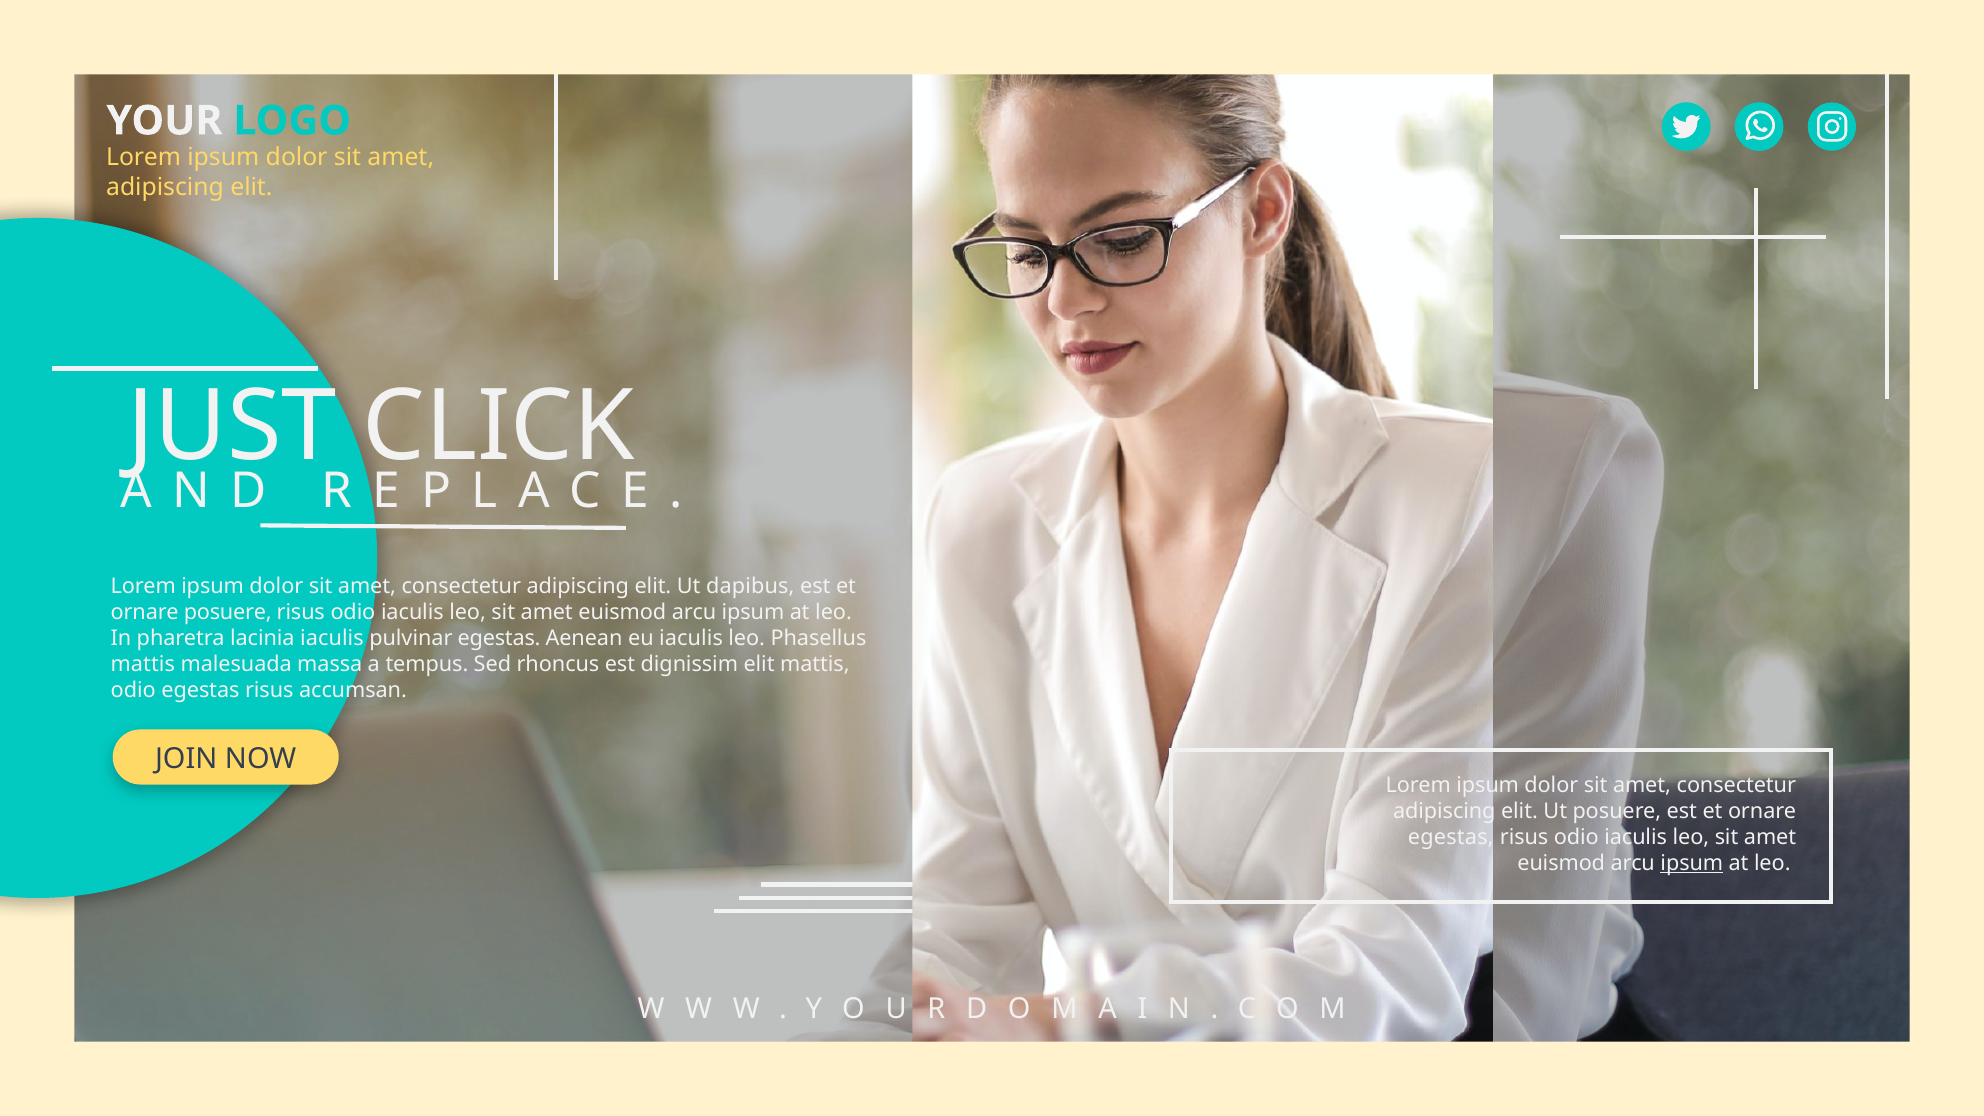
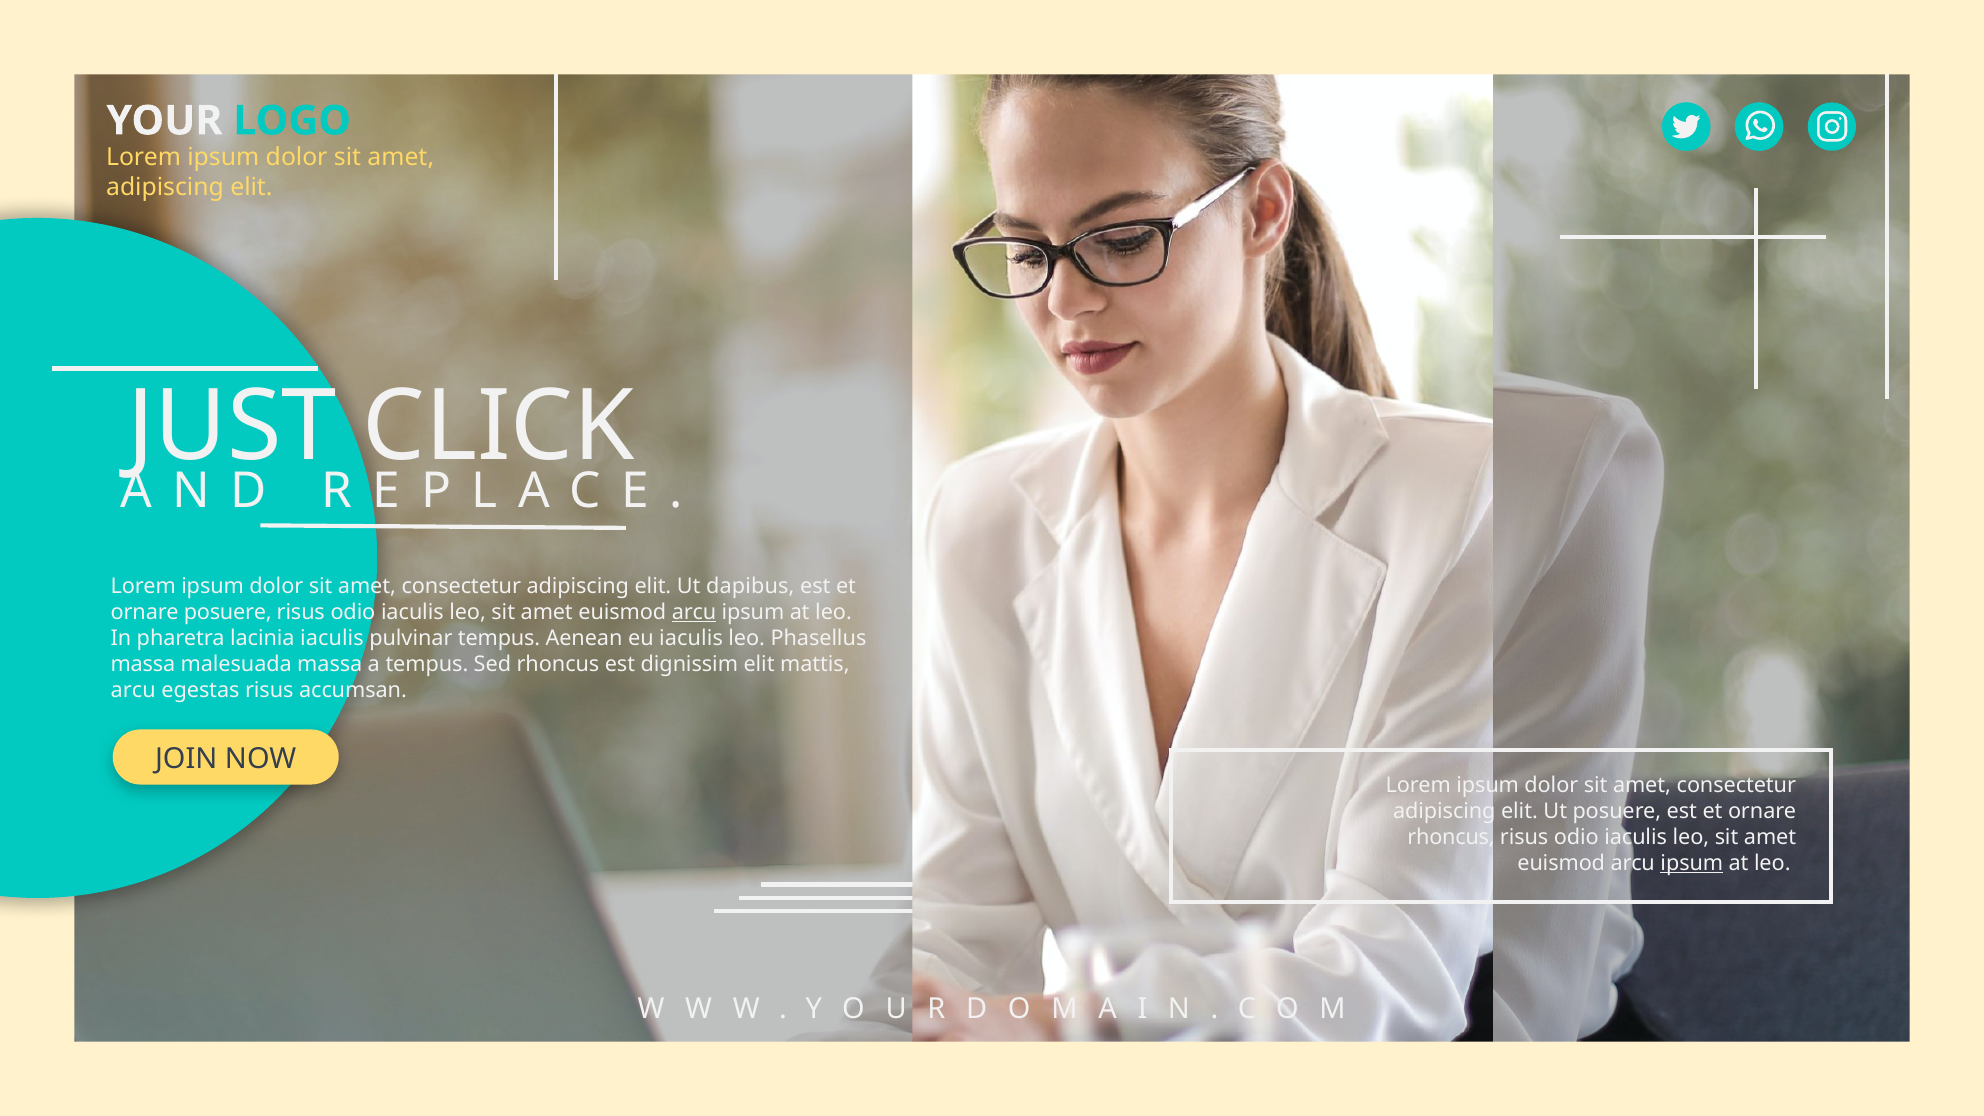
arcu underline: none -> present (694, 612)
pulvinar egestas: egestas -> tempus (499, 638)
mattis: mattis -> massa (143, 664)
odio: odio -> arcu (133, 690)
egestas: egestas -> rhoncus (1451, 837)
